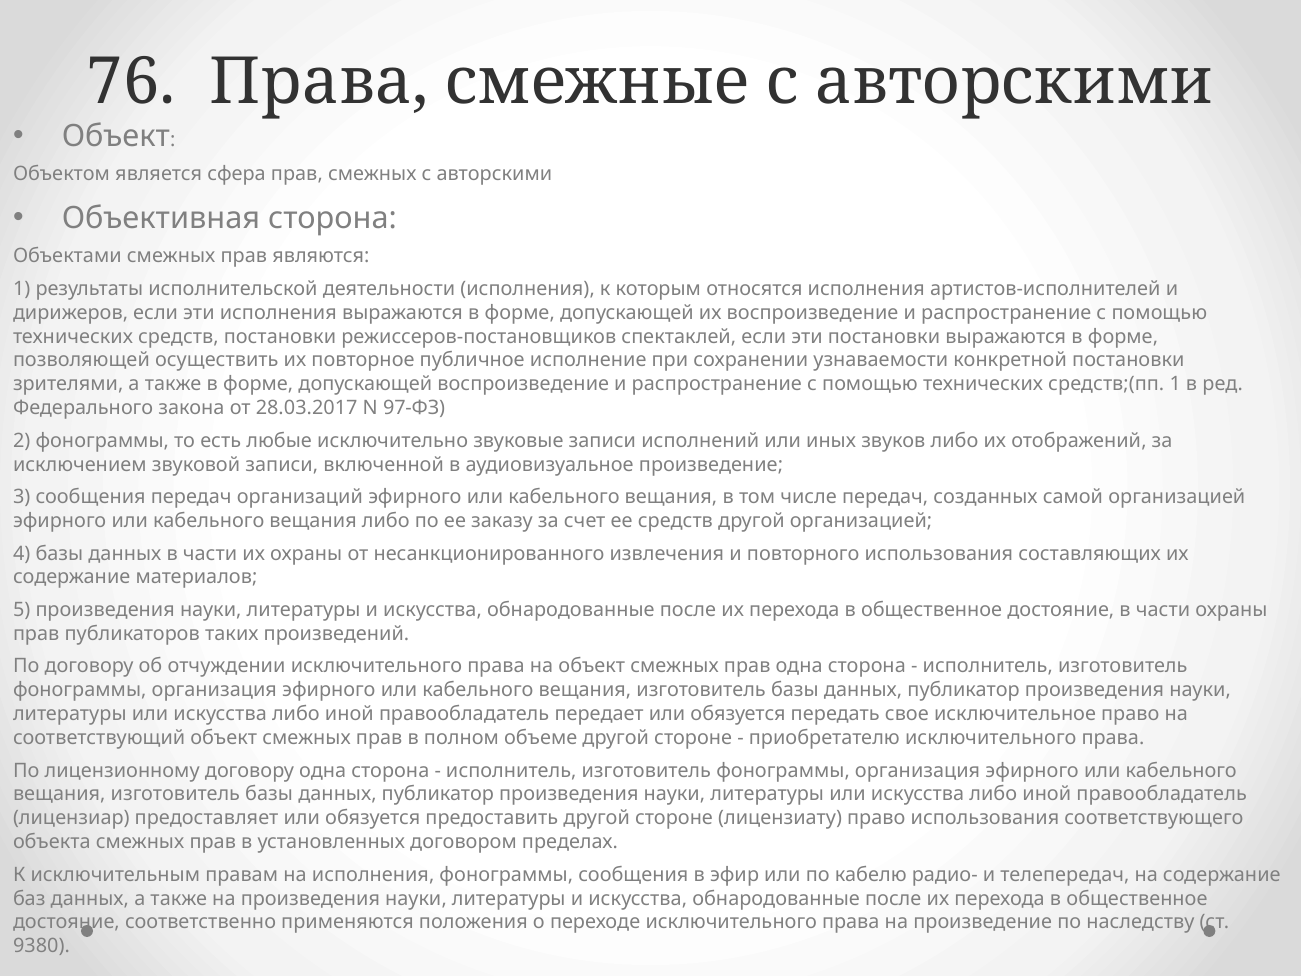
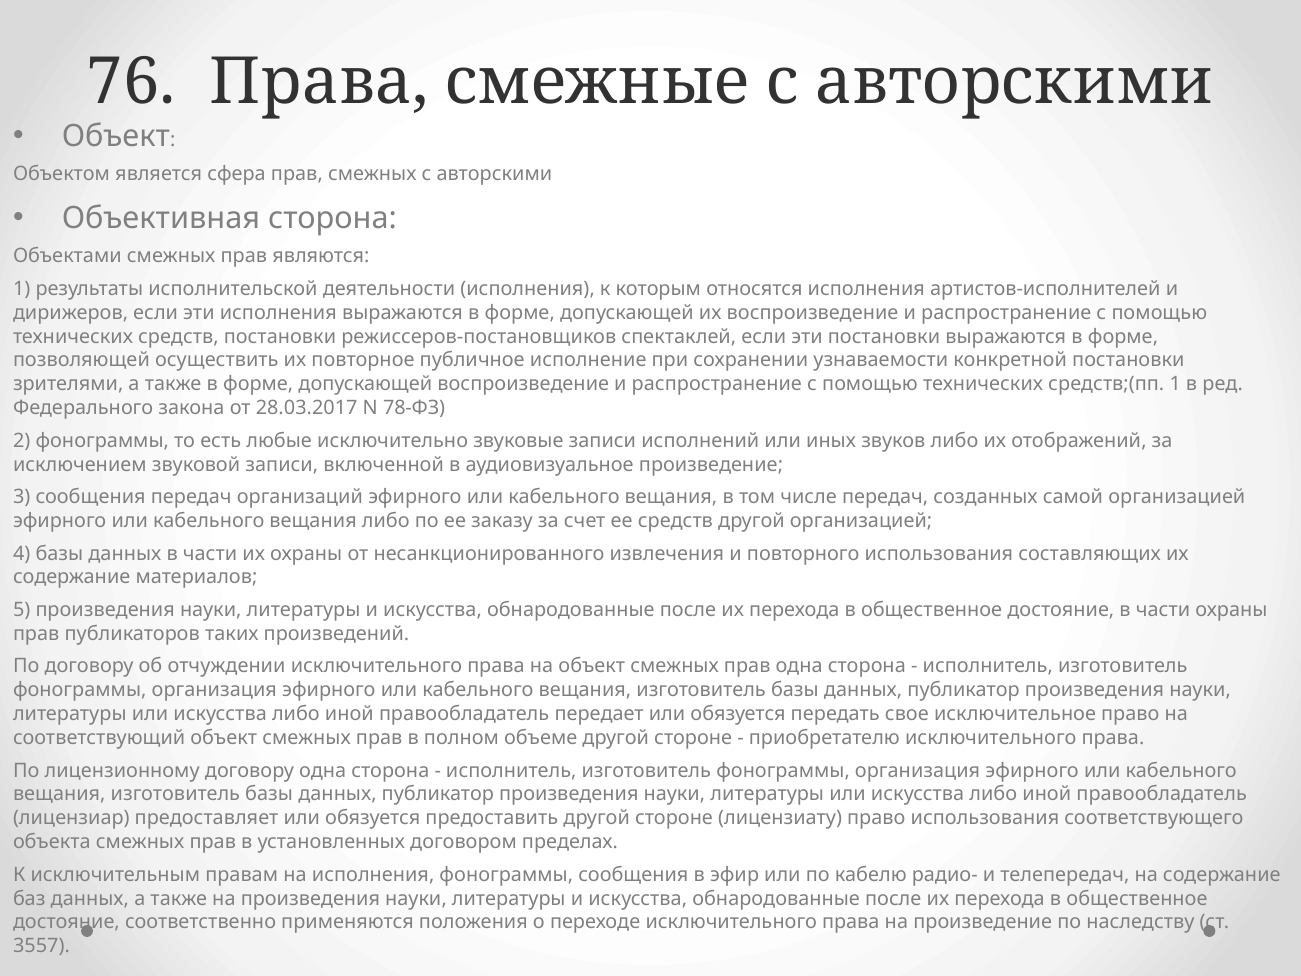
97-ФЗ: 97-ФЗ -> 78-ФЗ (414, 408)
9380: 9380 -> 3557 (41, 946)
